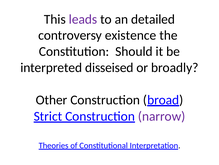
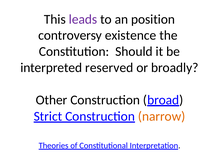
detailed: detailed -> position (153, 19)
disseised: disseised -> reserved (109, 67)
narrow colour: purple -> orange (162, 116)
